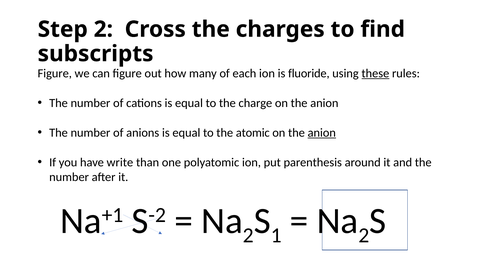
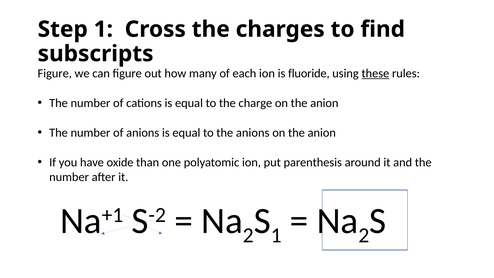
Step 2: 2 -> 1 (103, 29)
the atomic: atomic -> anions (253, 133)
anion underline: present -> none (322, 133)
write: write -> oxide (120, 162)
